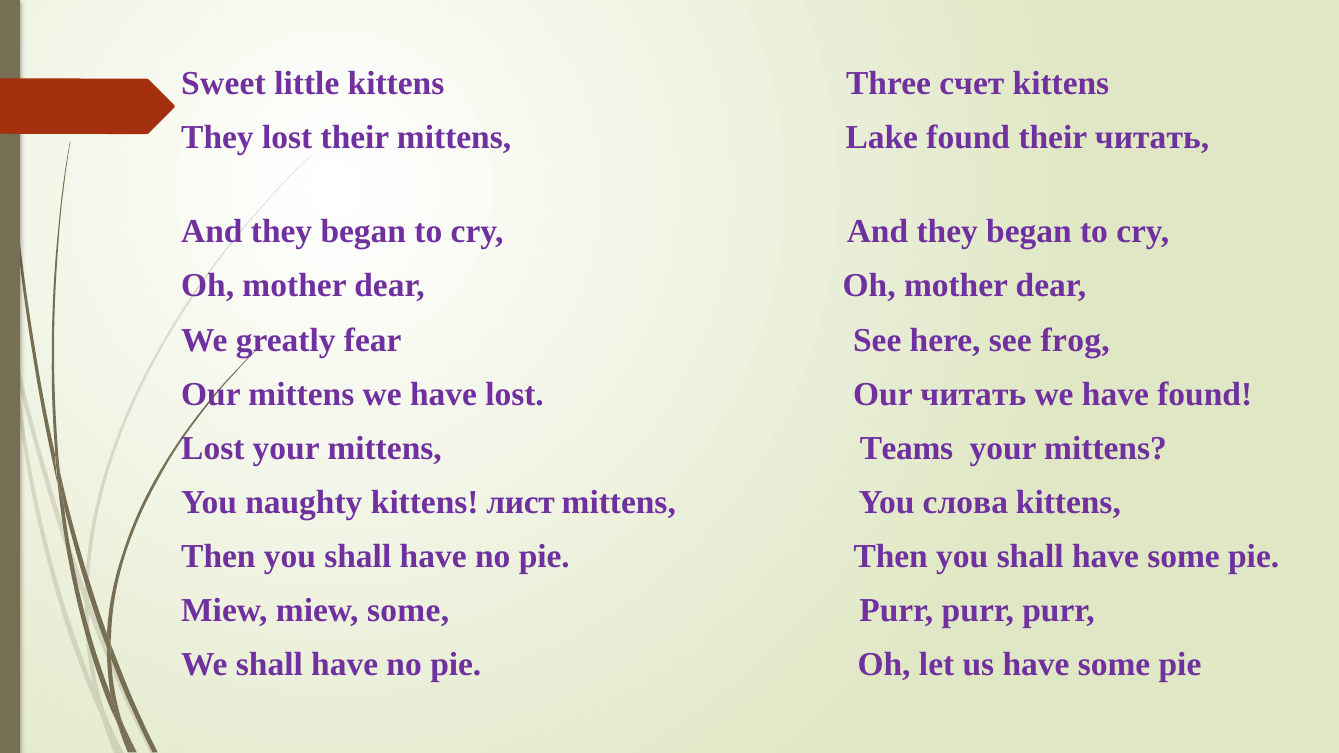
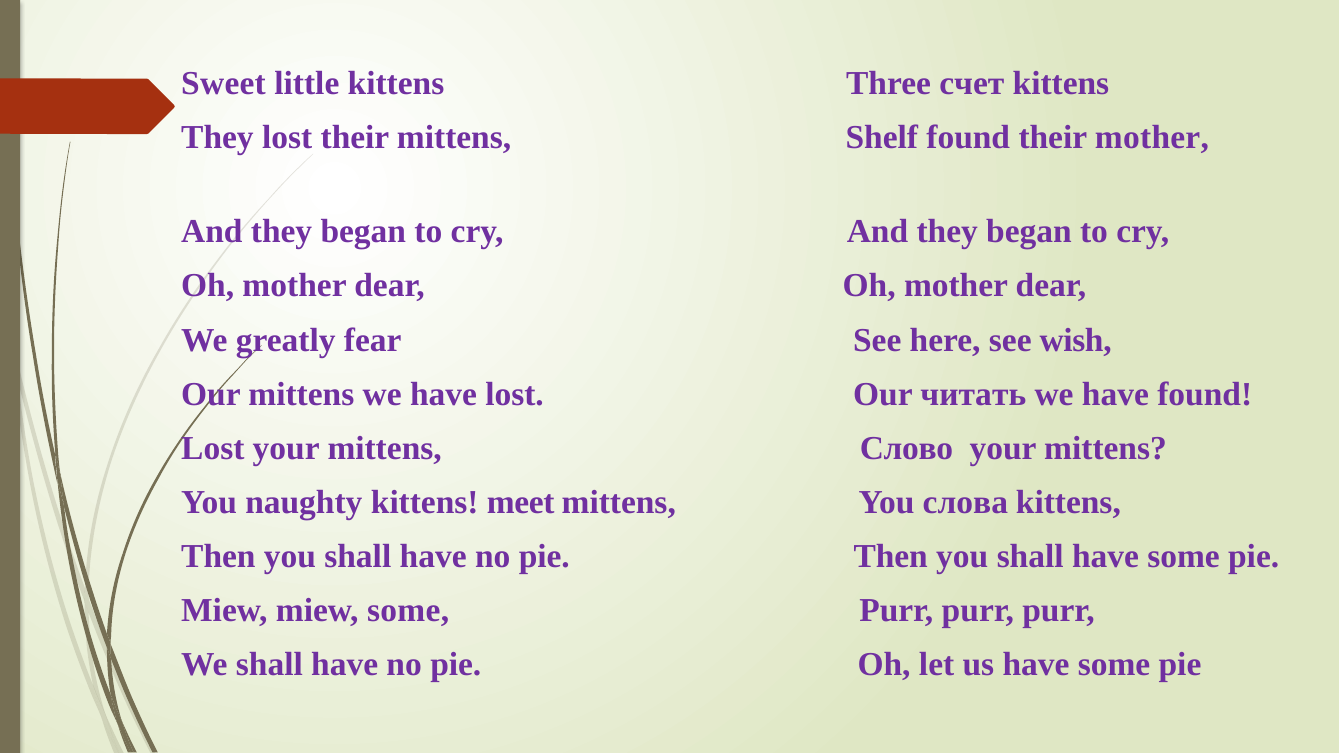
Lake: Lake -> Shelf (882, 138)
their читать: читать -> mother (1152, 138)
frog: frog -> wish (1076, 340)
Teams: Teams -> Слово (906, 448)
лист: лист -> meet (521, 502)
